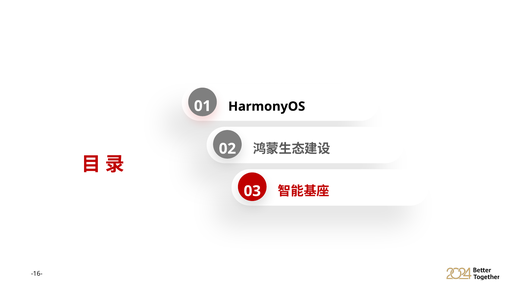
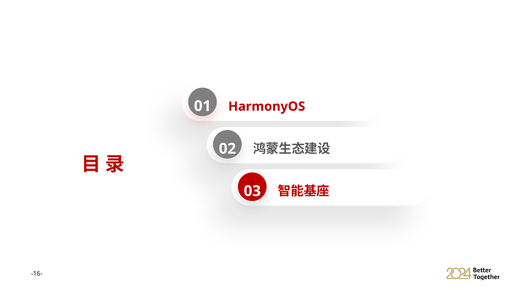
HarmonyOS colour: black -> red (267, 107)
